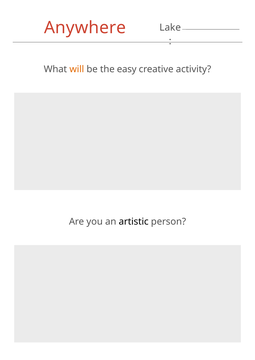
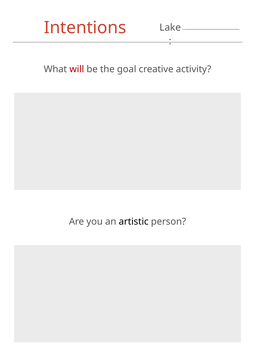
Anywhere: Anywhere -> Intentions (85, 28)
will colour: orange -> red (77, 69)
easy: easy -> goal (127, 69)
